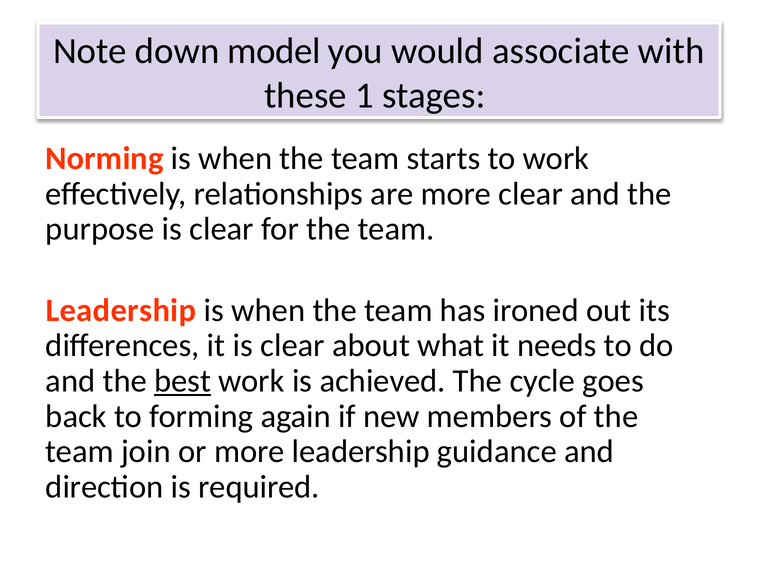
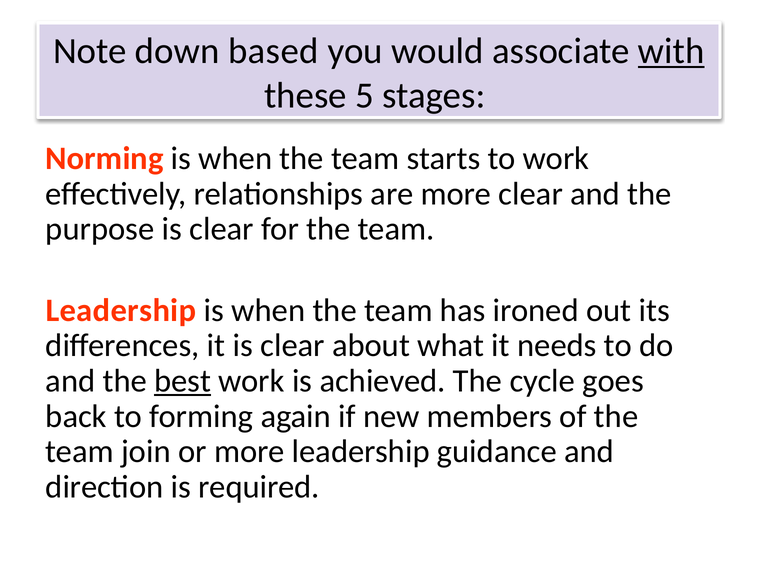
model: model -> based (273, 51)
with underline: none -> present (671, 51)
1: 1 -> 5 (365, 95)
